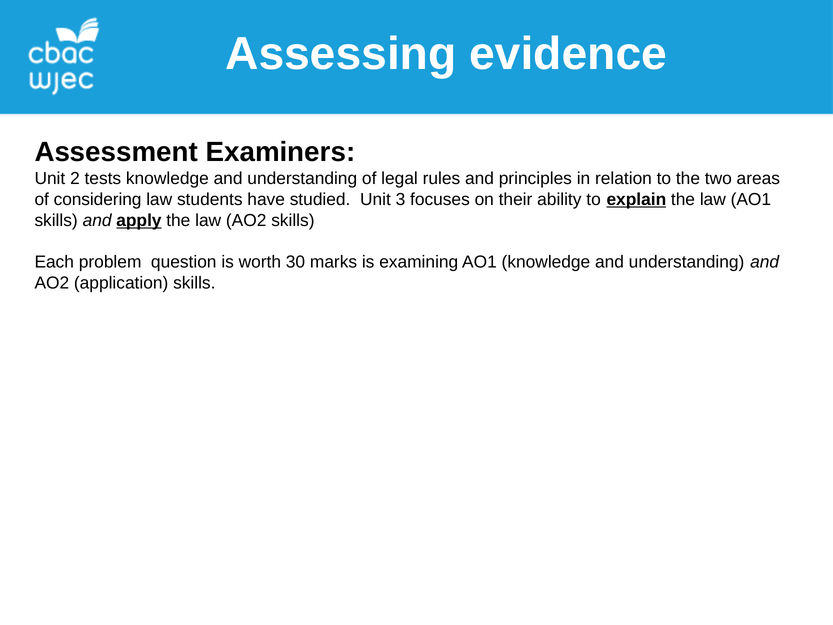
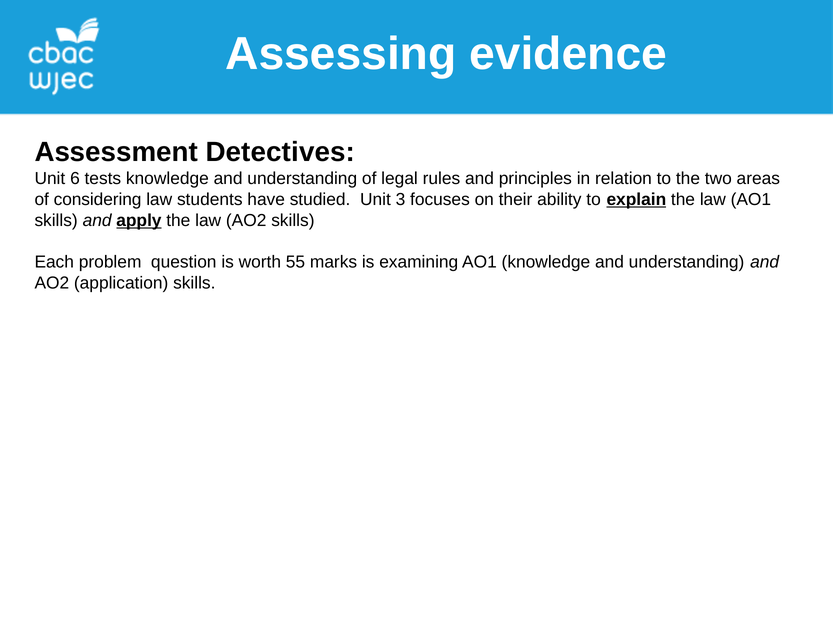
Examiners: Examiners -> Detectives (280, 152)
2: 2 -> 6 (75, 179)
30: 30 -> 55 (295, 262)
